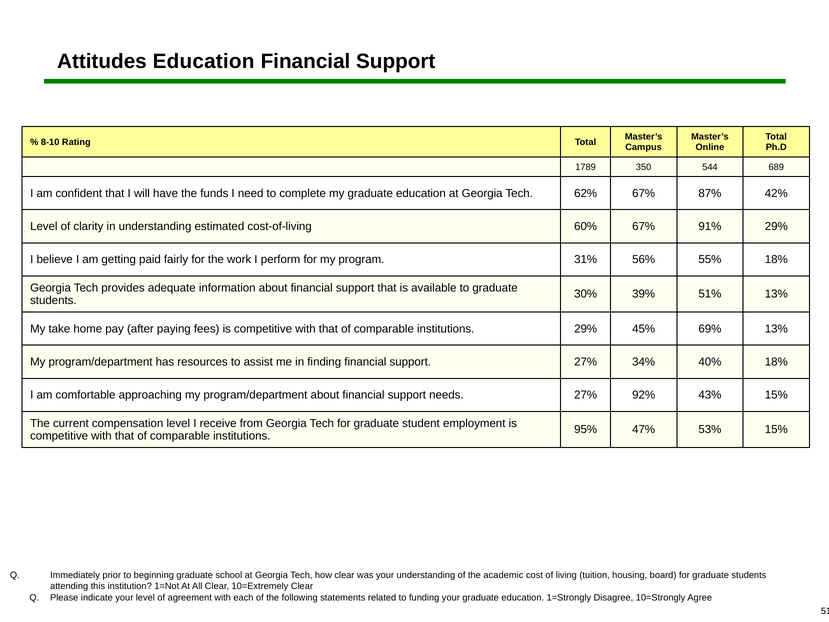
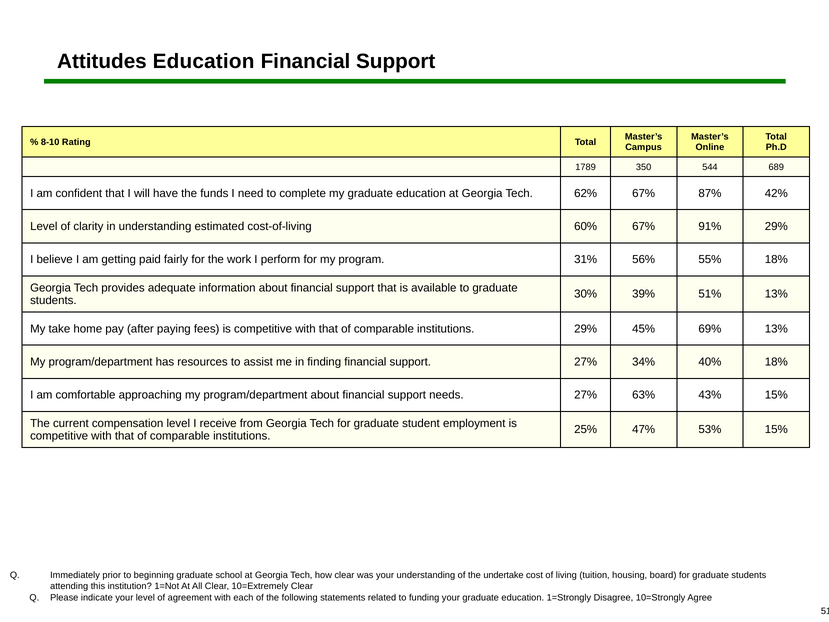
92%: 92% -> 63% (644, 395)
95%: 95% -> 25% (586, 429)
academic: academic -> undertake (503, 575)
